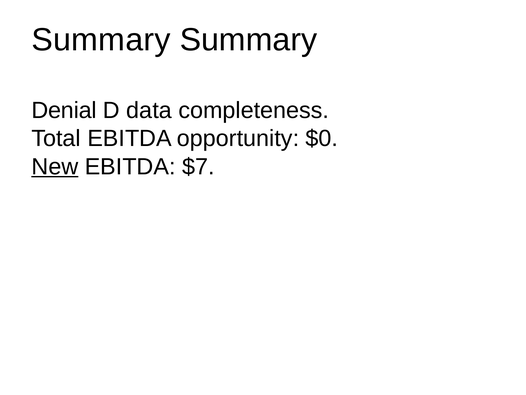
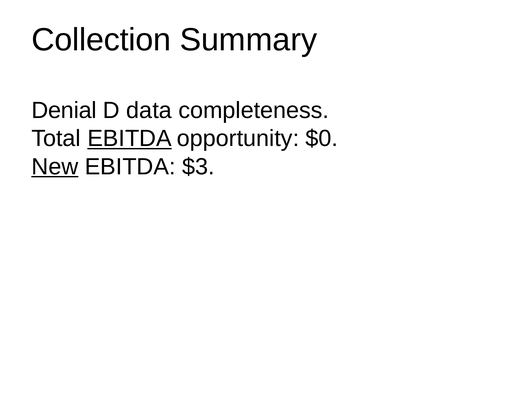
Summary: Summary -> Collection (101, 40)
EBITDA underline: none -> present (130, 138)
$7: $7 -> $3 (198, 166)
